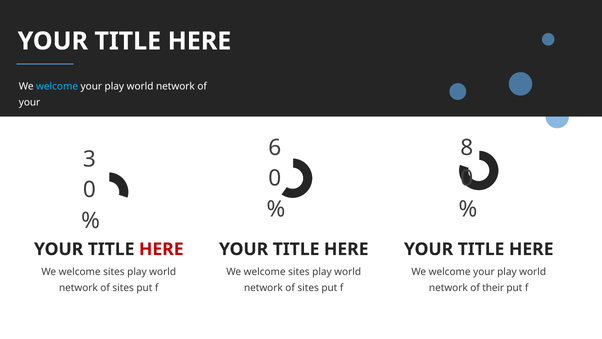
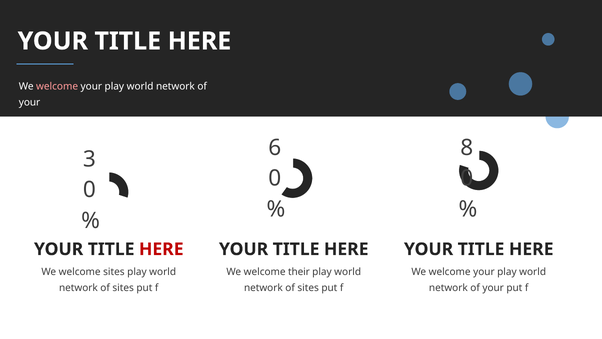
welcome colour: light blue -> pink (57, 86)
sites: sites -> their (299, 272)
their: their -> your (493, 287)
